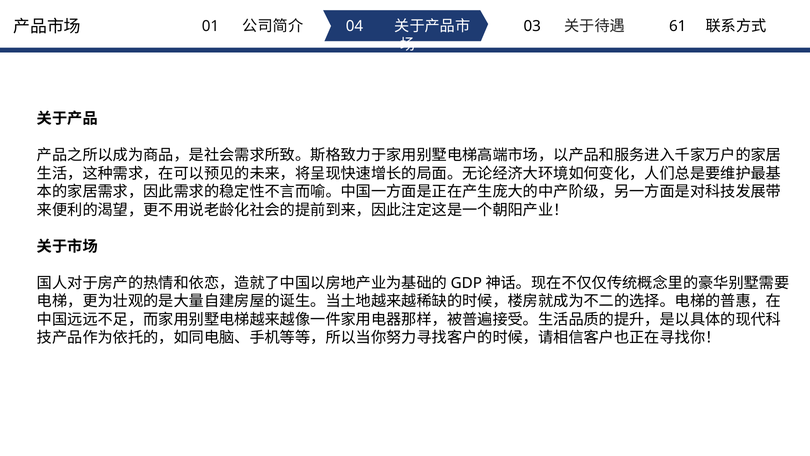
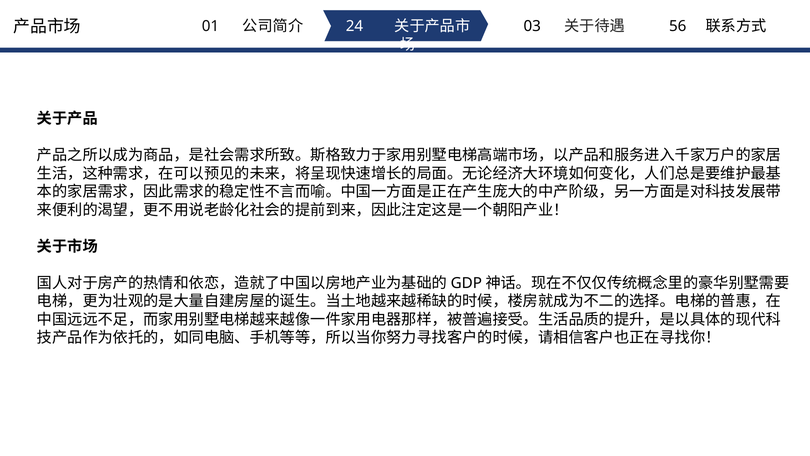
04: 04 -> 24 (354, 26)
61: 61 -> 56 (678, 26)
